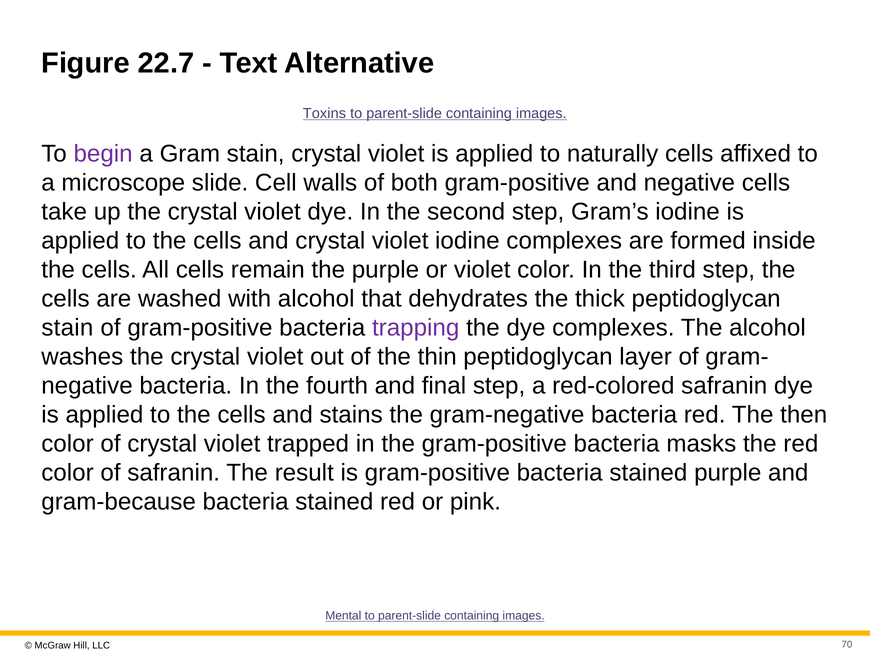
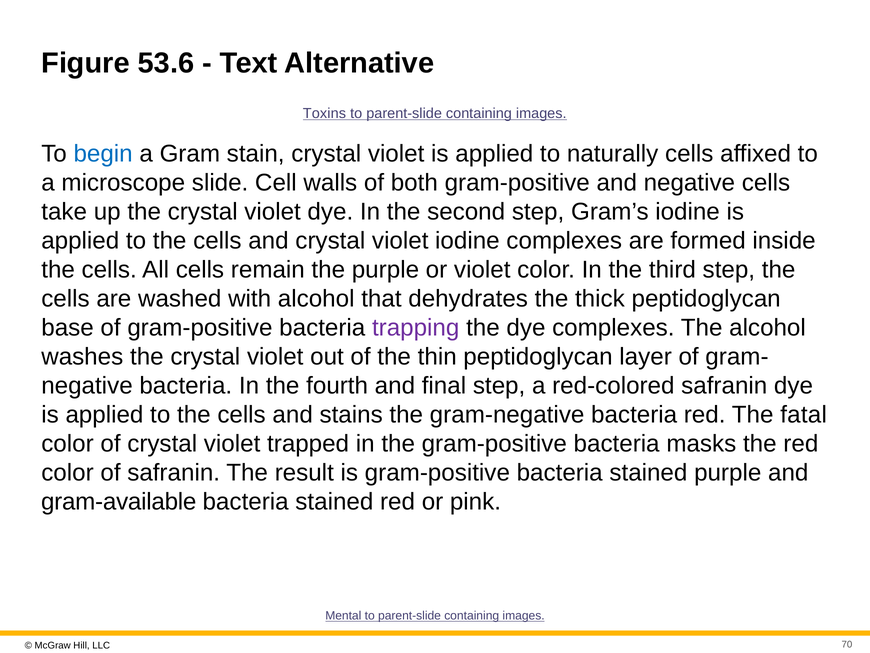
22.7: 22.7 -> 53.6 (166, 63)
begin colour: purple -> blue (103, 153)
stain: stain -> base (68, 328)
then: then -> fatal (804, 415)
gram-because: gram-because -> gram-available (119, 502)
